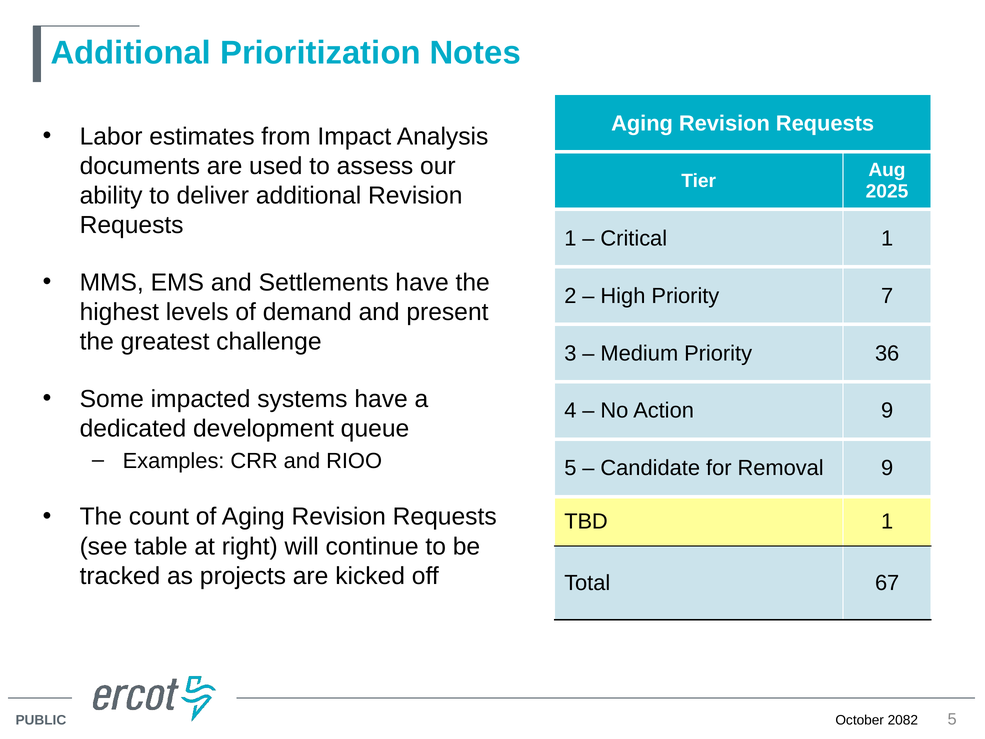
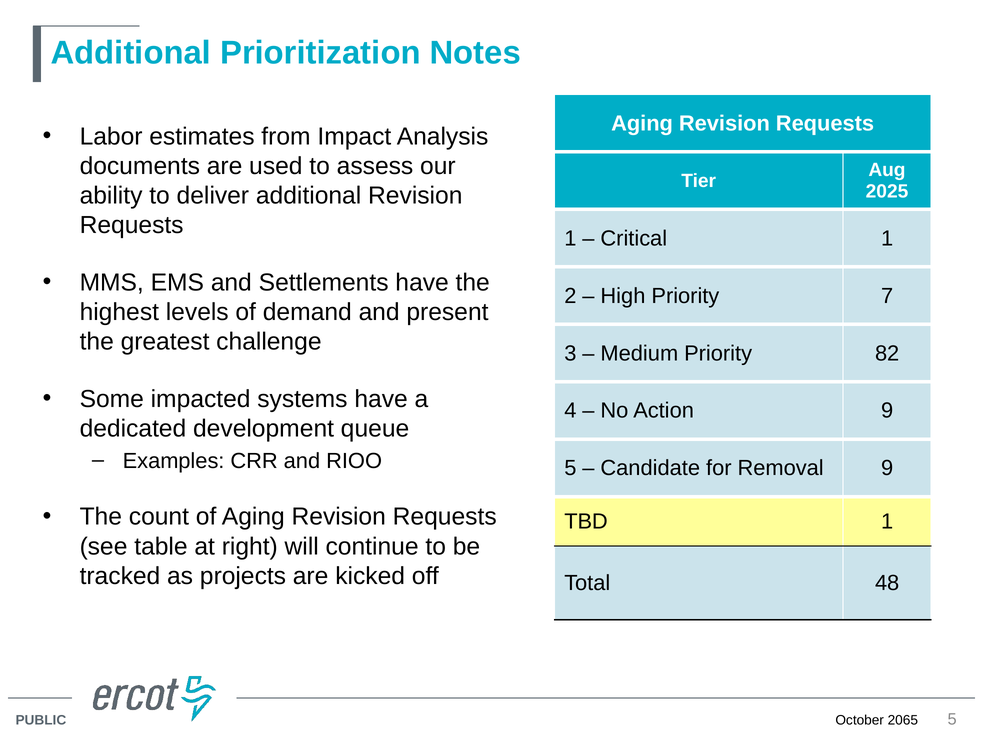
36: 36 -> 82 (887, 353)
67: 67 -> 48 (887, 583)
2082: 2082 -> 2065 (903, 720)
